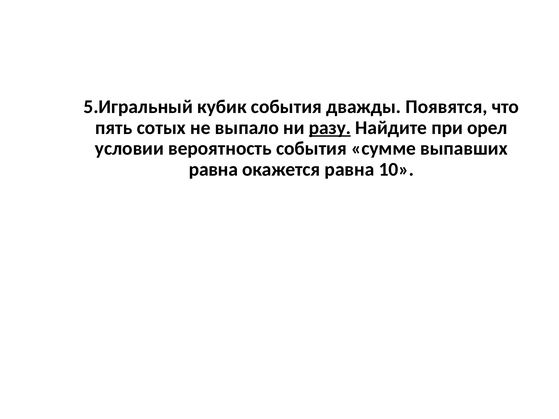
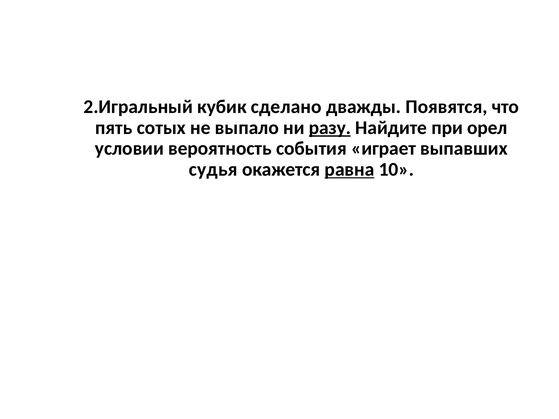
5.Игральный: 5.Игральный -> 2.Игральный (138, 107)
кубик события: события -> сделано (286, 107)
сумме: сумме -> играет (384, 149)
равна: равна -> судья (213, 170)
равна underline: none -> present (349, 170)
